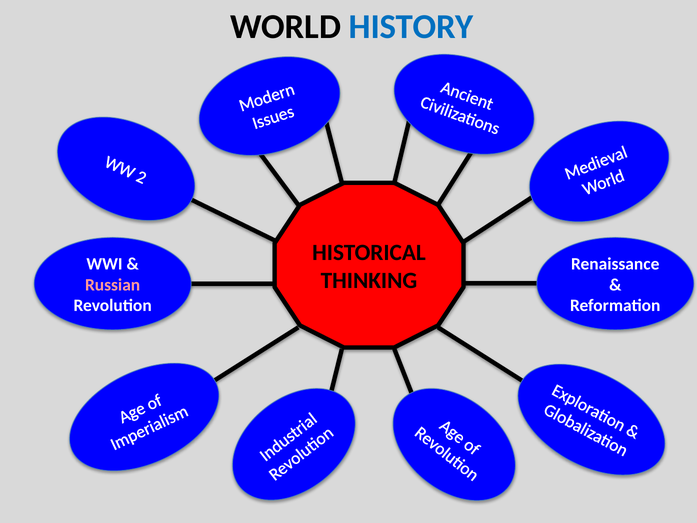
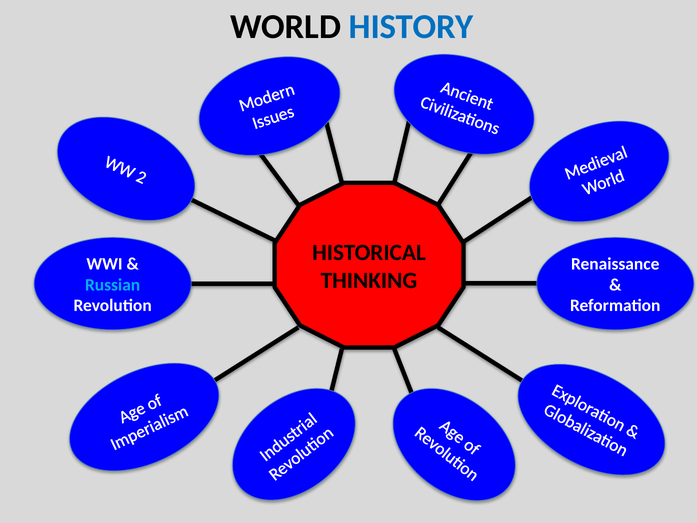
Russian colour: pink -> light blue (113, 285)
